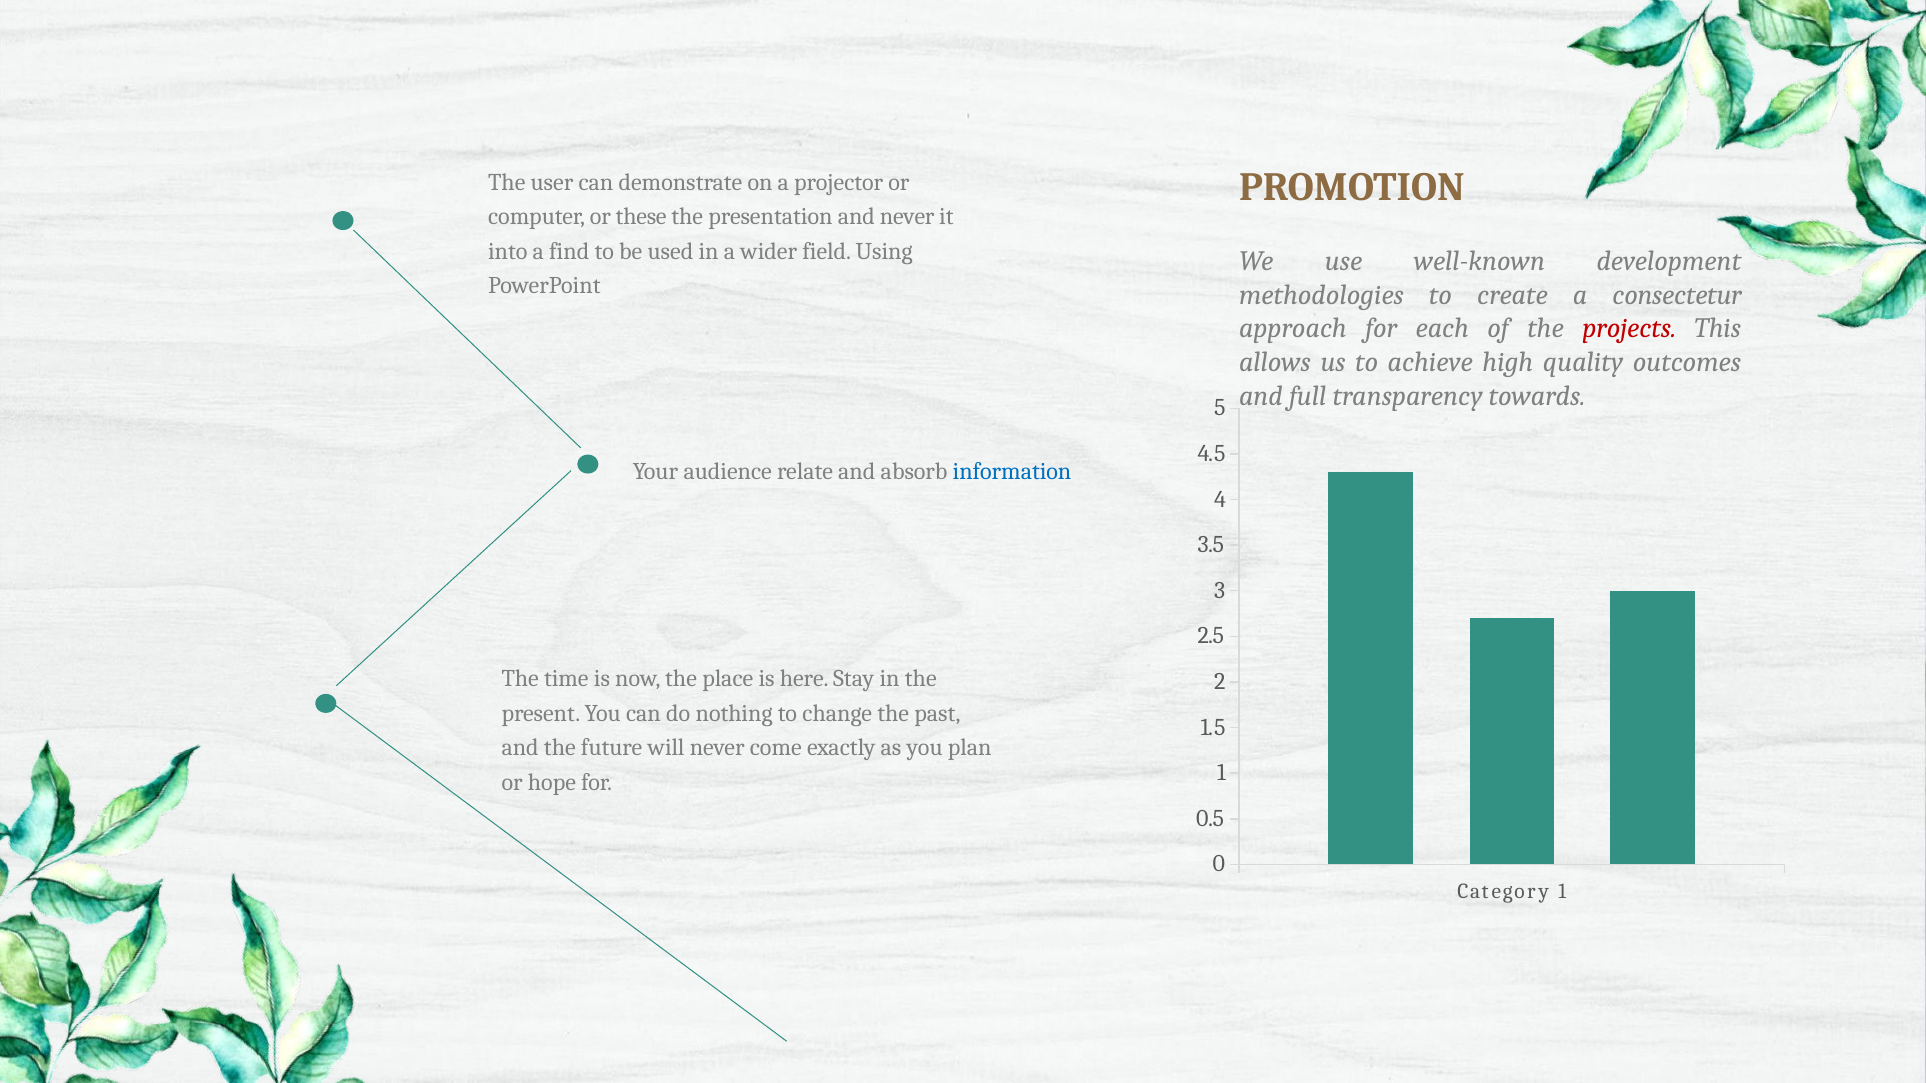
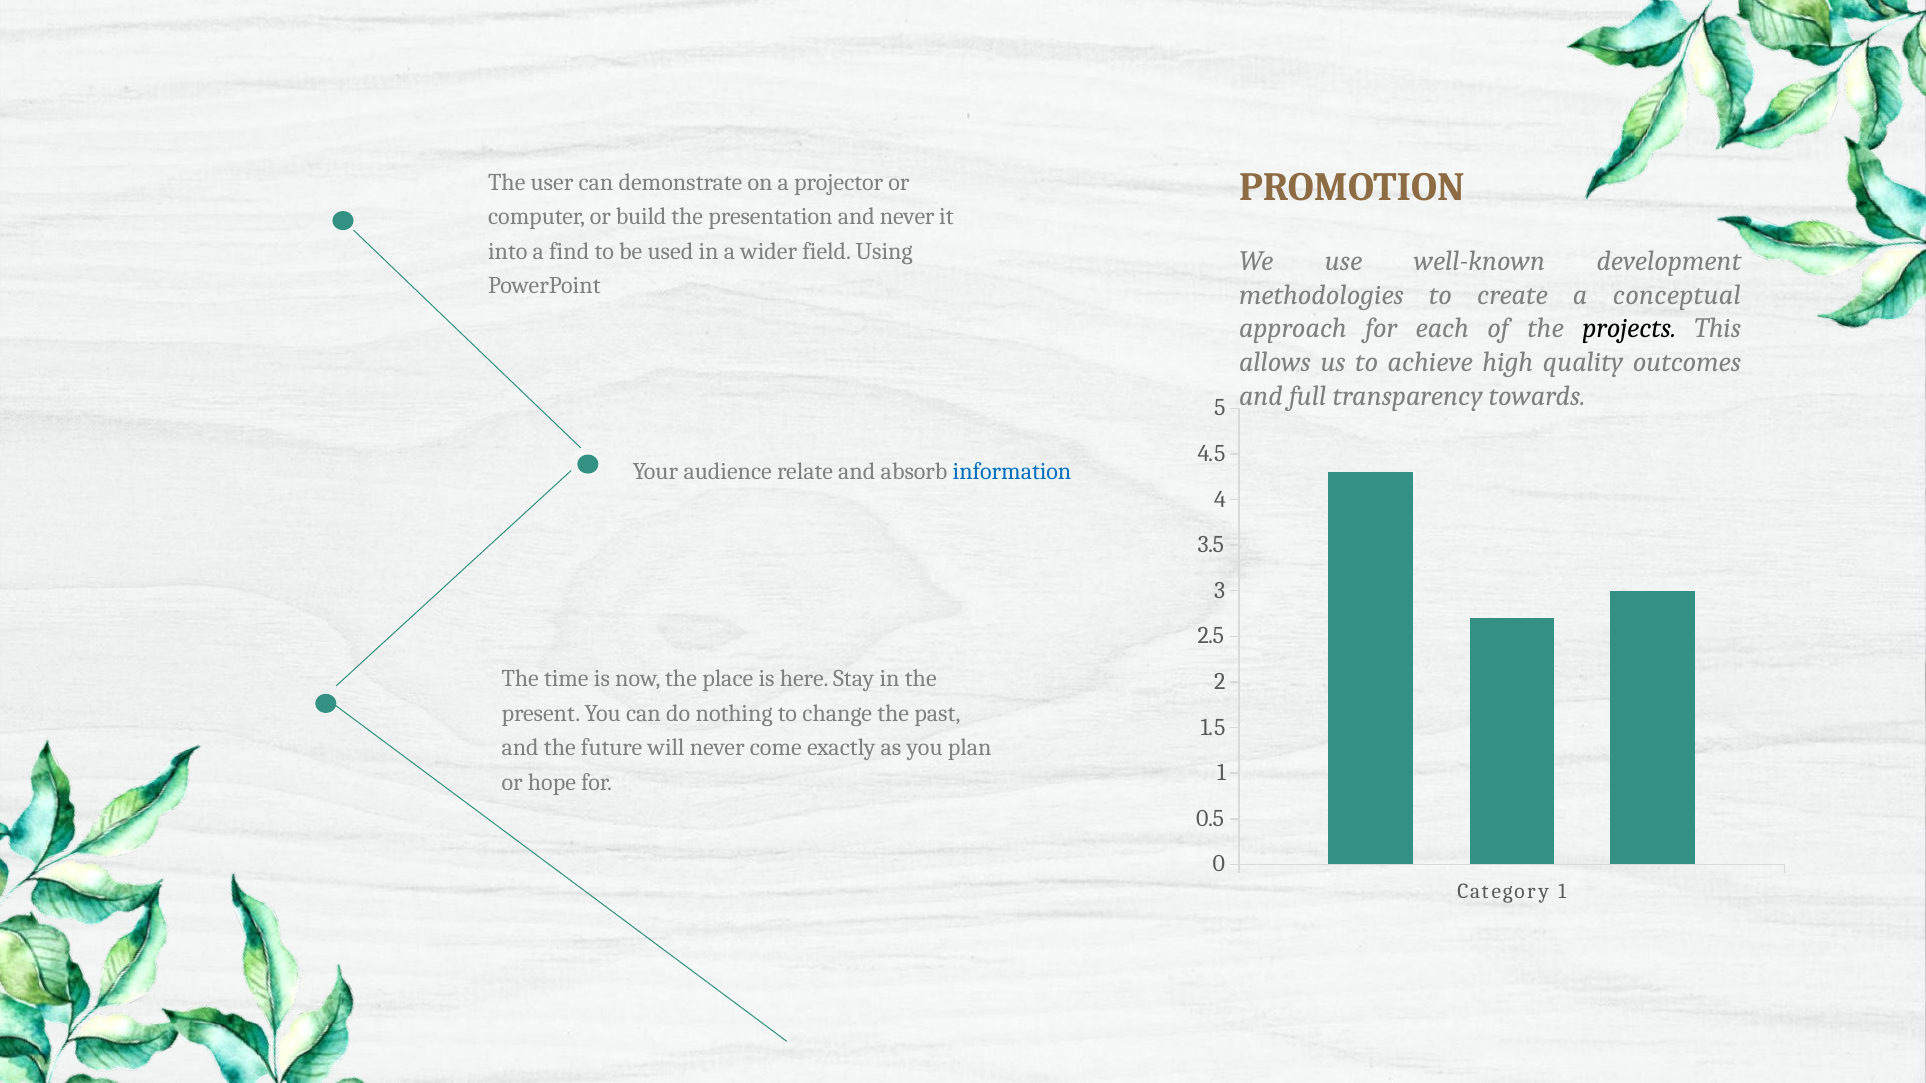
these: these -> build (641, 217)
consectetur: consectetur -> conceptual (1677, 295)
projects colour: red -> black (1629, 329)
